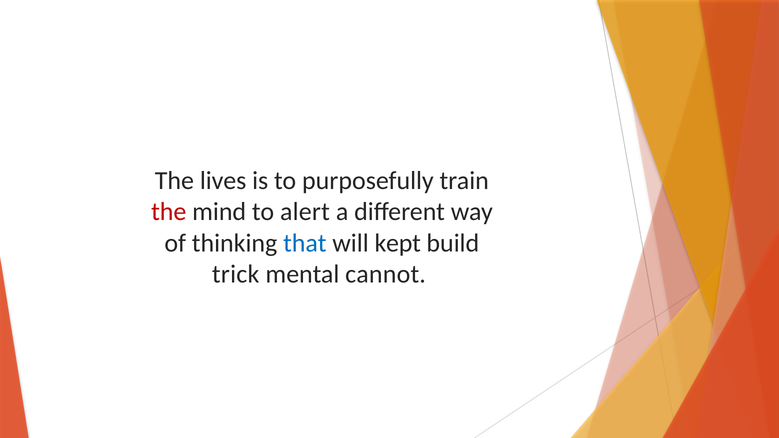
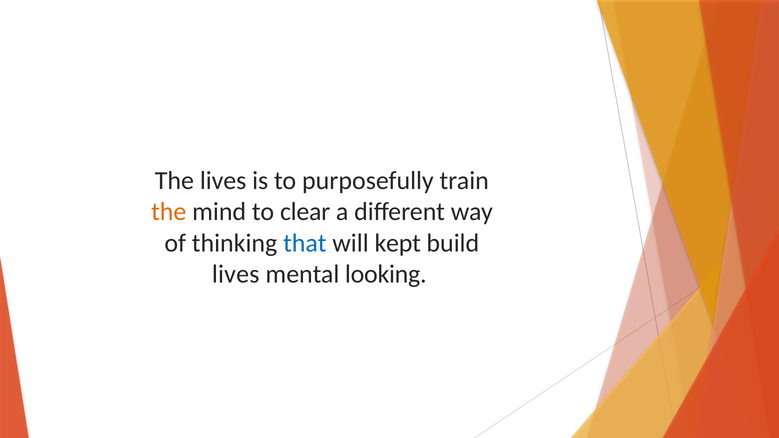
the colour: red -> orange (169, 212)
alert: alert -> clear (305, 212)
trick: trick -> lives (236, 274)
cannot: cannot -> looking (386, 274)
